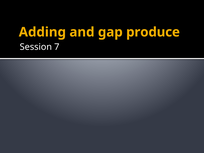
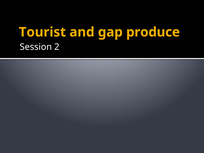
Adding: Adding -> Tourist (42, 32)
7: 7 -> 2 (57, 47)
